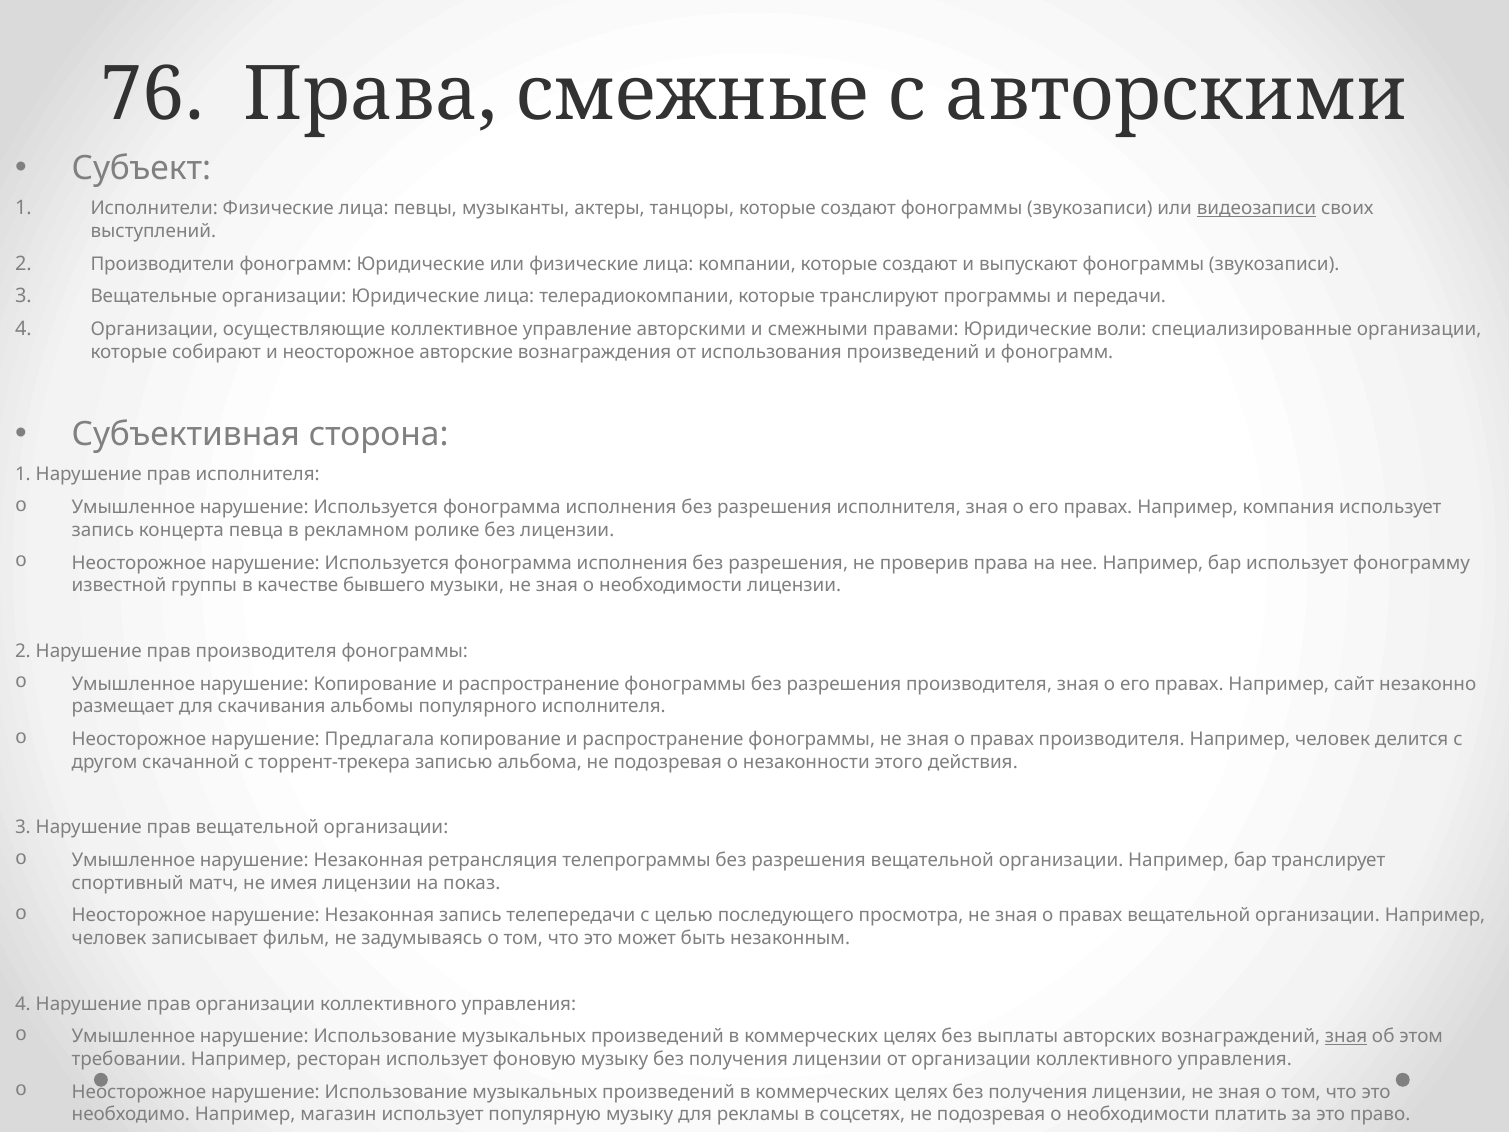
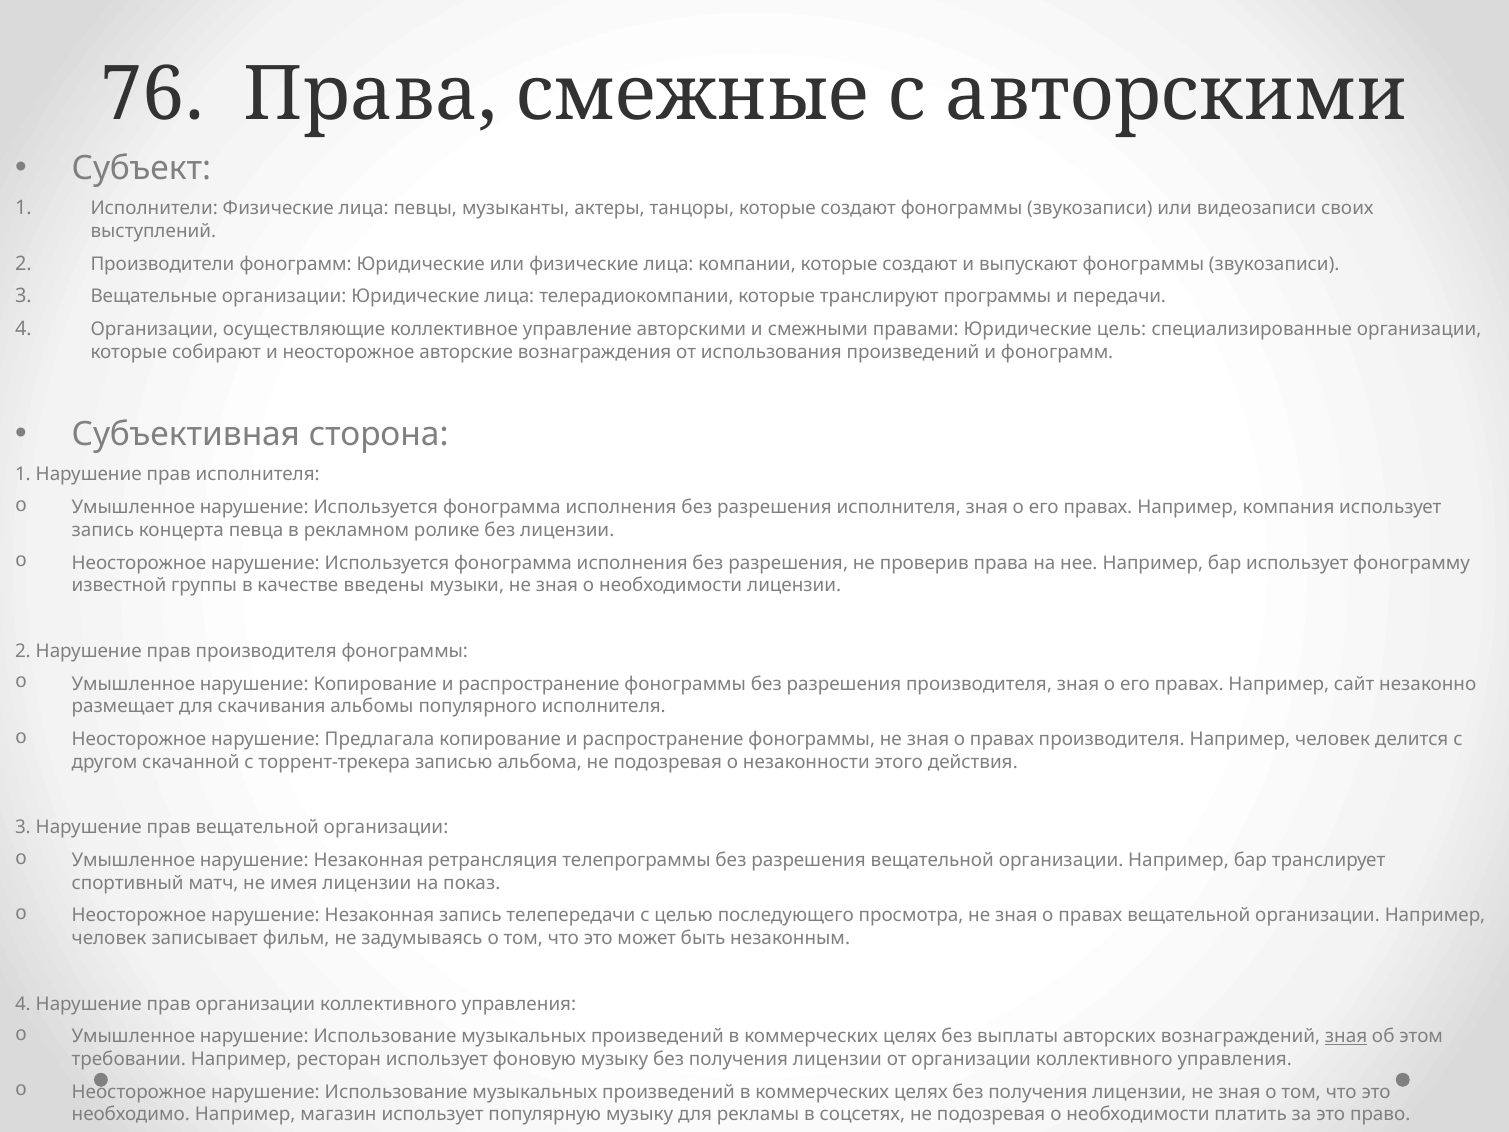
видеозаписи underline: present -> none (1257, 209)
воли: воли -> цель (1122, 329)
бывшего: бывшего -> введены (384, 585)
